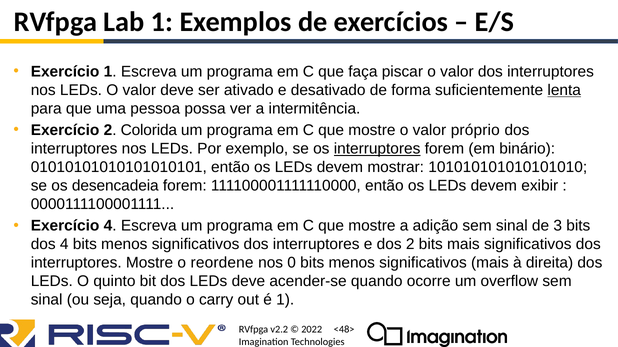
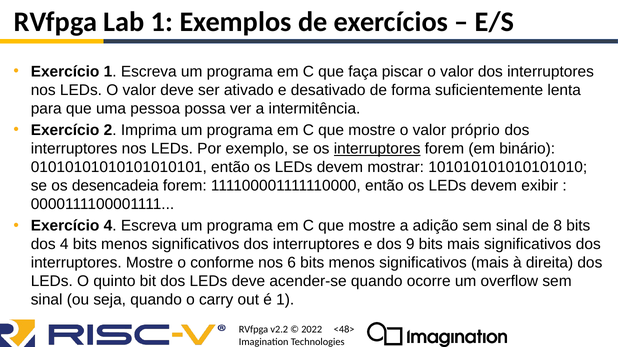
lenta underline: present -> none (564, 90)
Colorida: Colorida -> Imprima (149, 130)
3: 3 -> 8 (558, 226)
dos 2: 2 -> 9 (410, 245)
reordene: reordene -> conforme (222, 263)
0: 0 -> 6 (292, 263)
